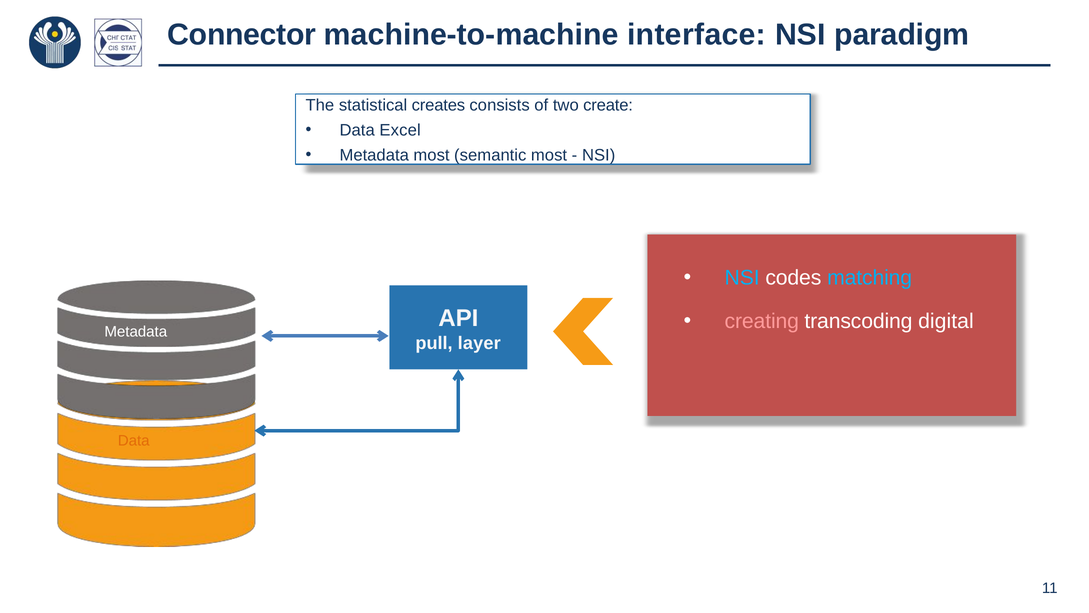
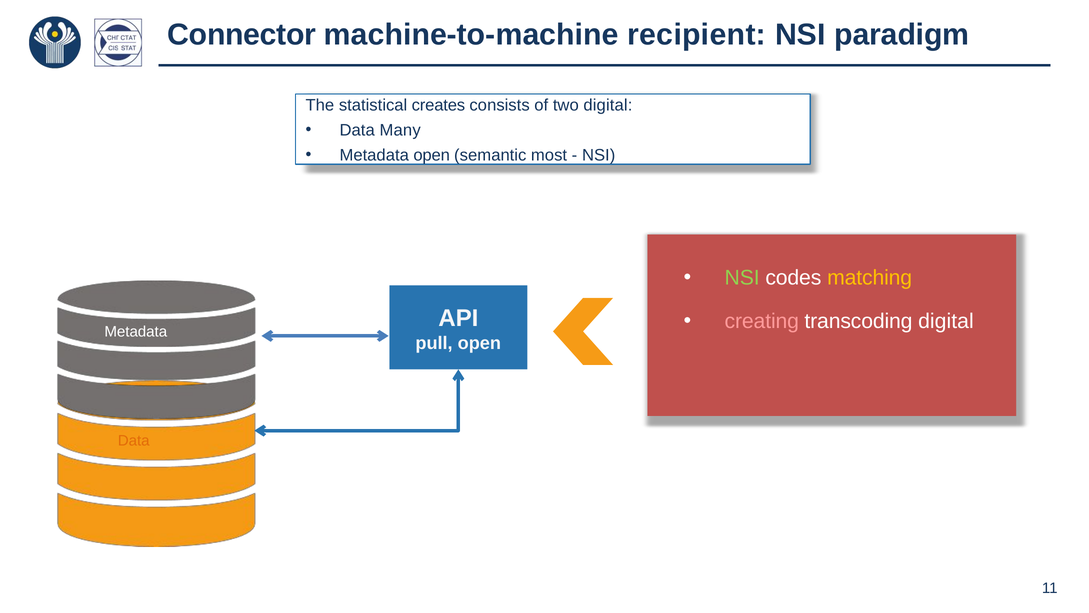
interface: interface -> recipient (697, 35)
two create: create -> digital (608, 105)
Excel: Excel -> Many (400, 130)
Metadata most: most -> open (432, 155)
NSI colour: light blue -> light green (742, 278)
matching colour: light blue -> yellow (870, 278)
pull layer: layer -> open (479, 343)
